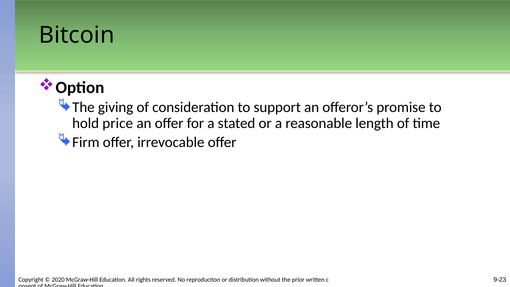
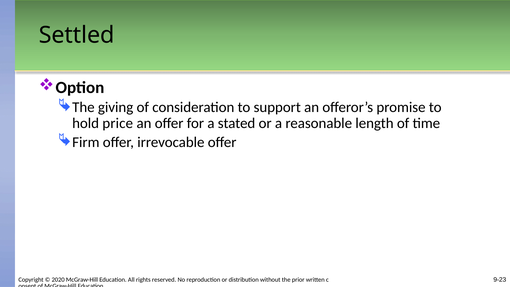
Bitcoin: Bitcoin -> Settled (77, 35)
